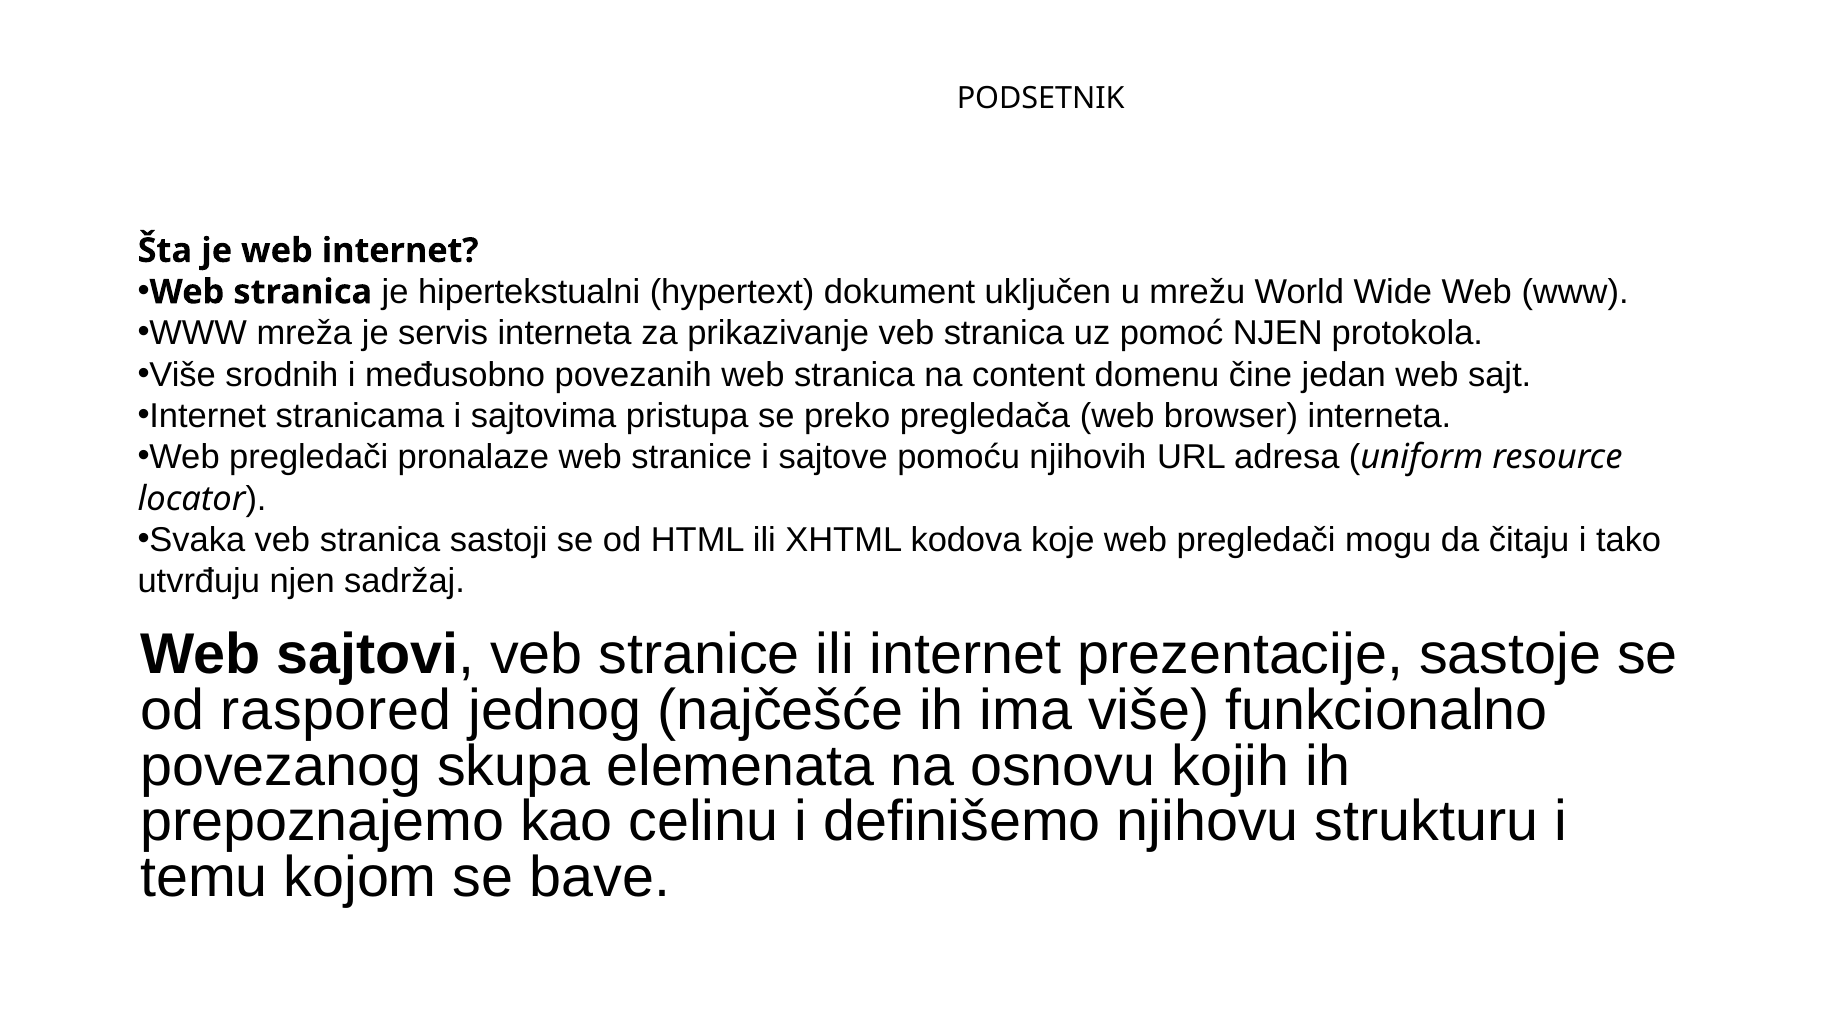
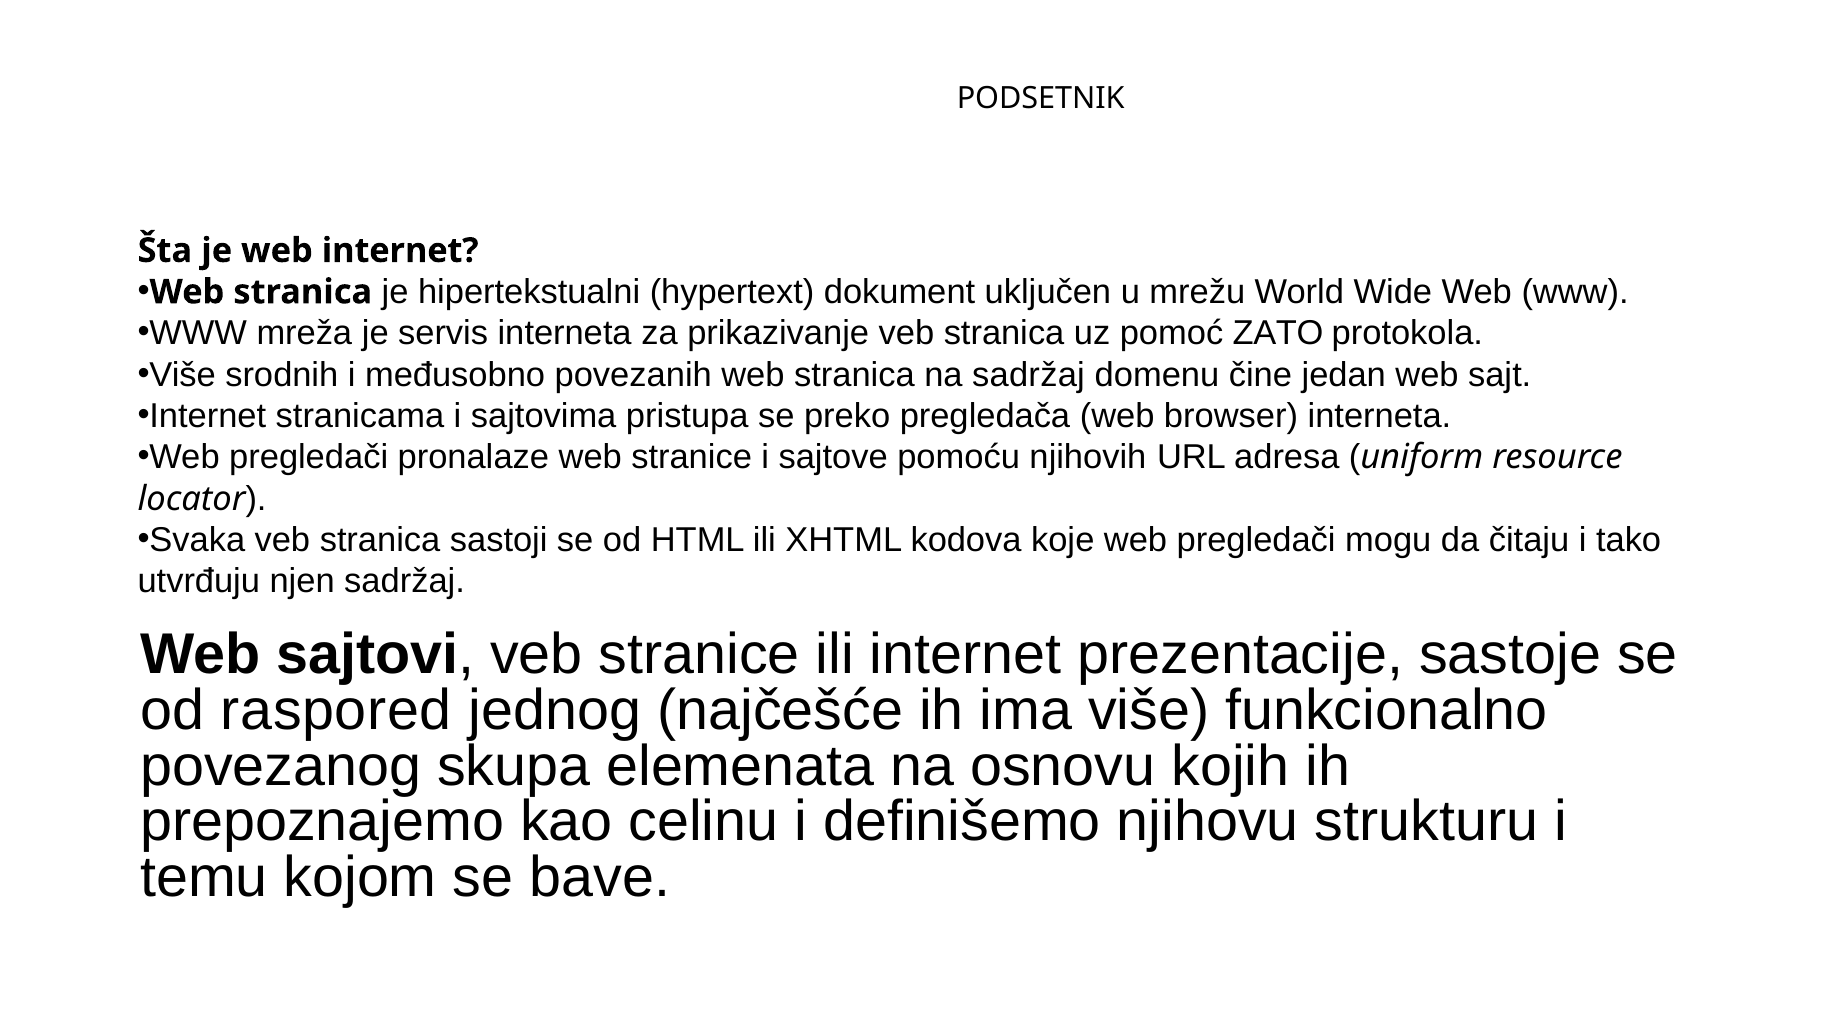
pomoć NJEN: NJEN -> ZATO (1278, 333)
na content: content -> sadržaj (1028, 375)
